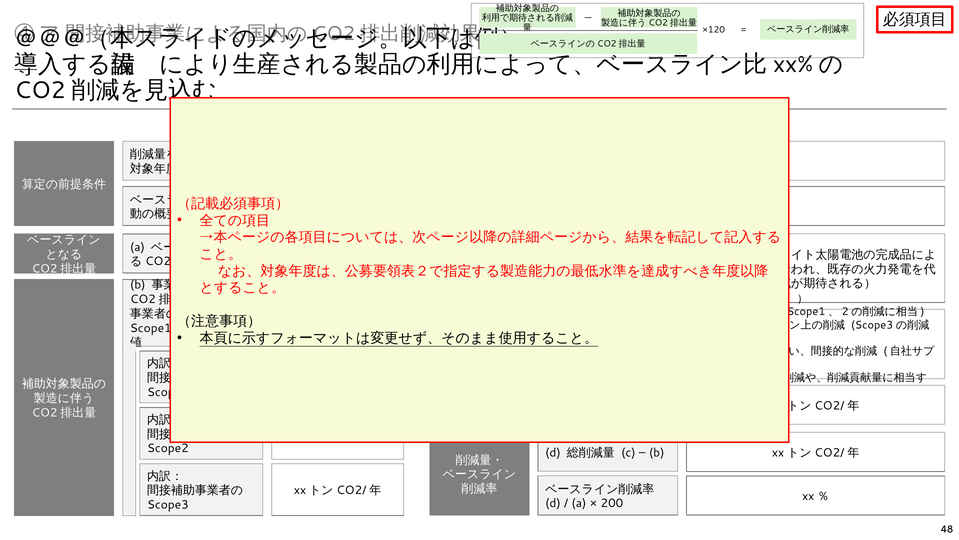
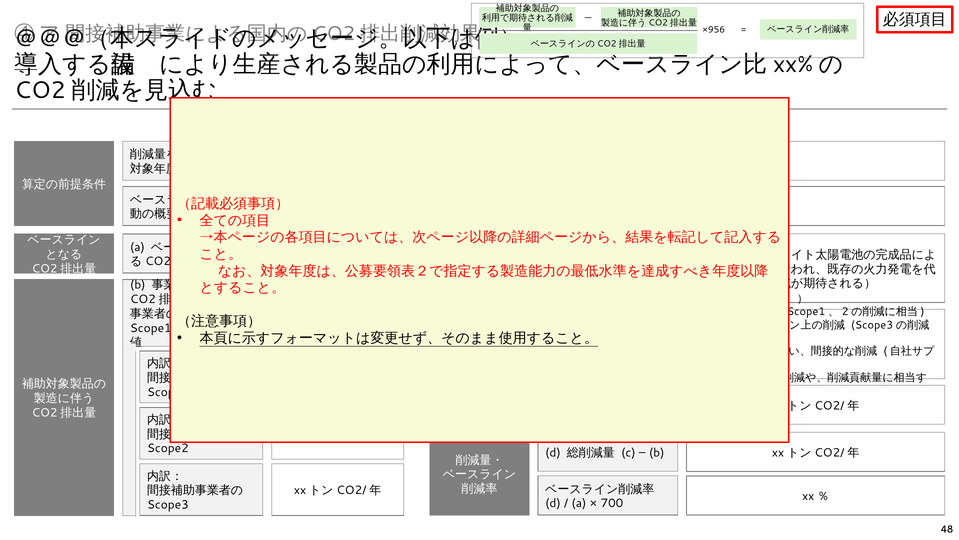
×120: ×120 -> ×956 (714, 30)
200: 200 -> 700 (612, 503)
